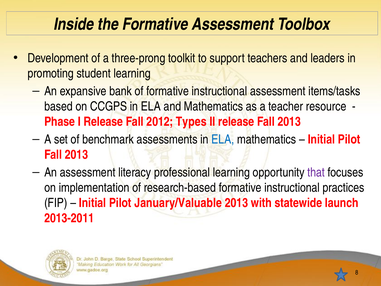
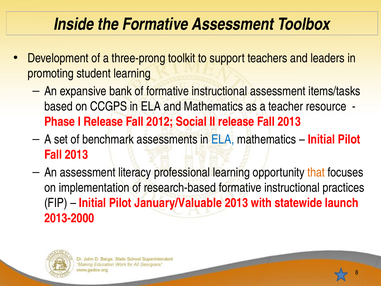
Types: Types -> Social (191, 122)
that colour: purple -> orange (316, 172)
2013-2011: 2013-2011 -> 2013-2000 (69, 218)
